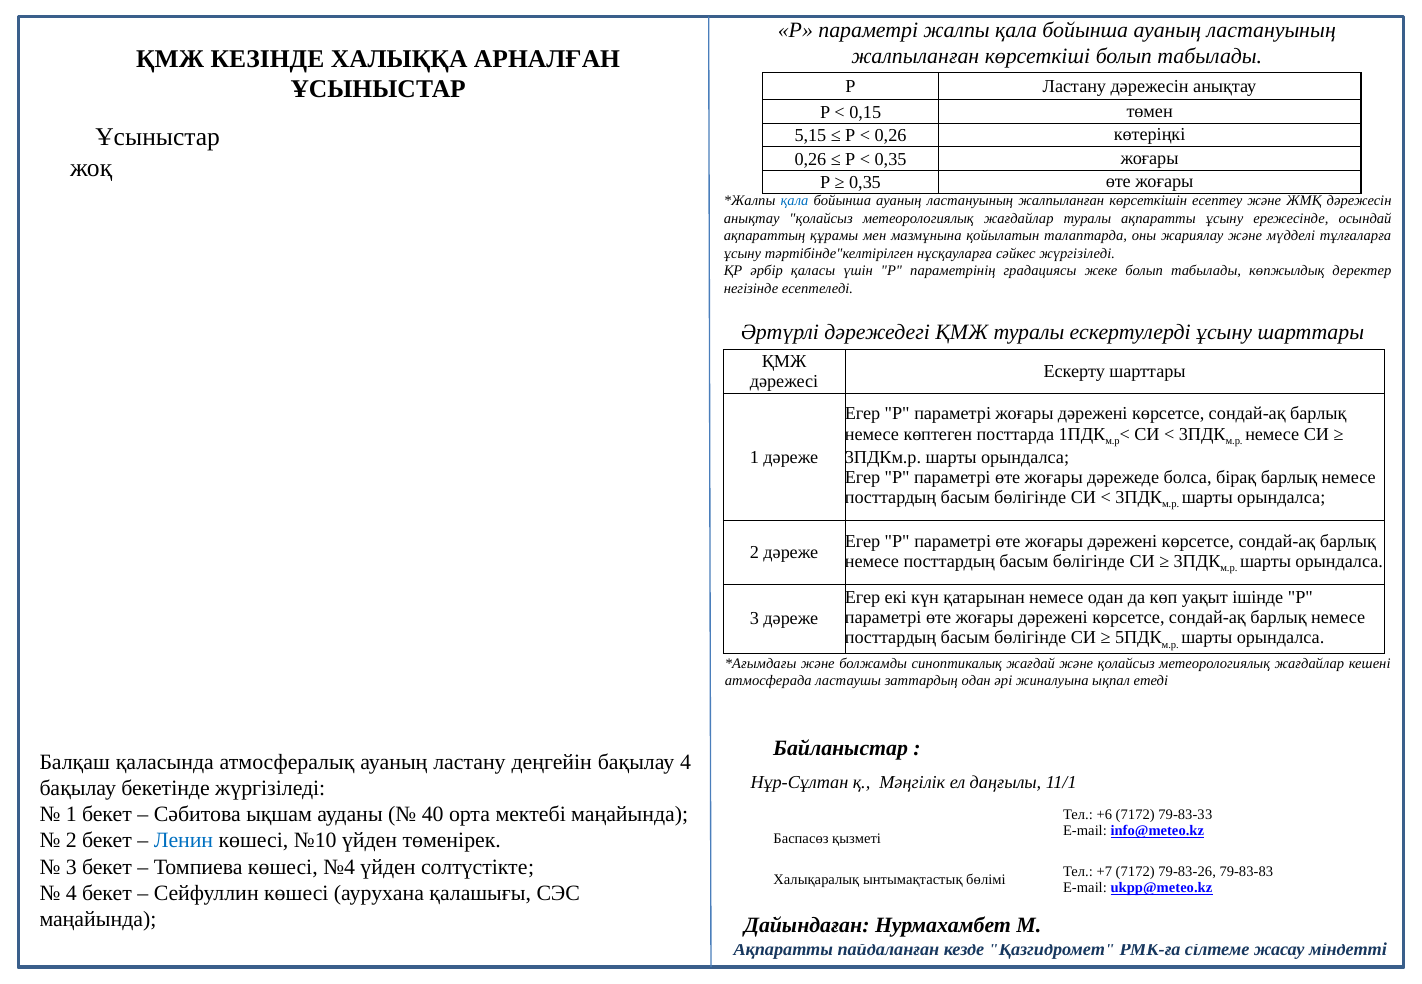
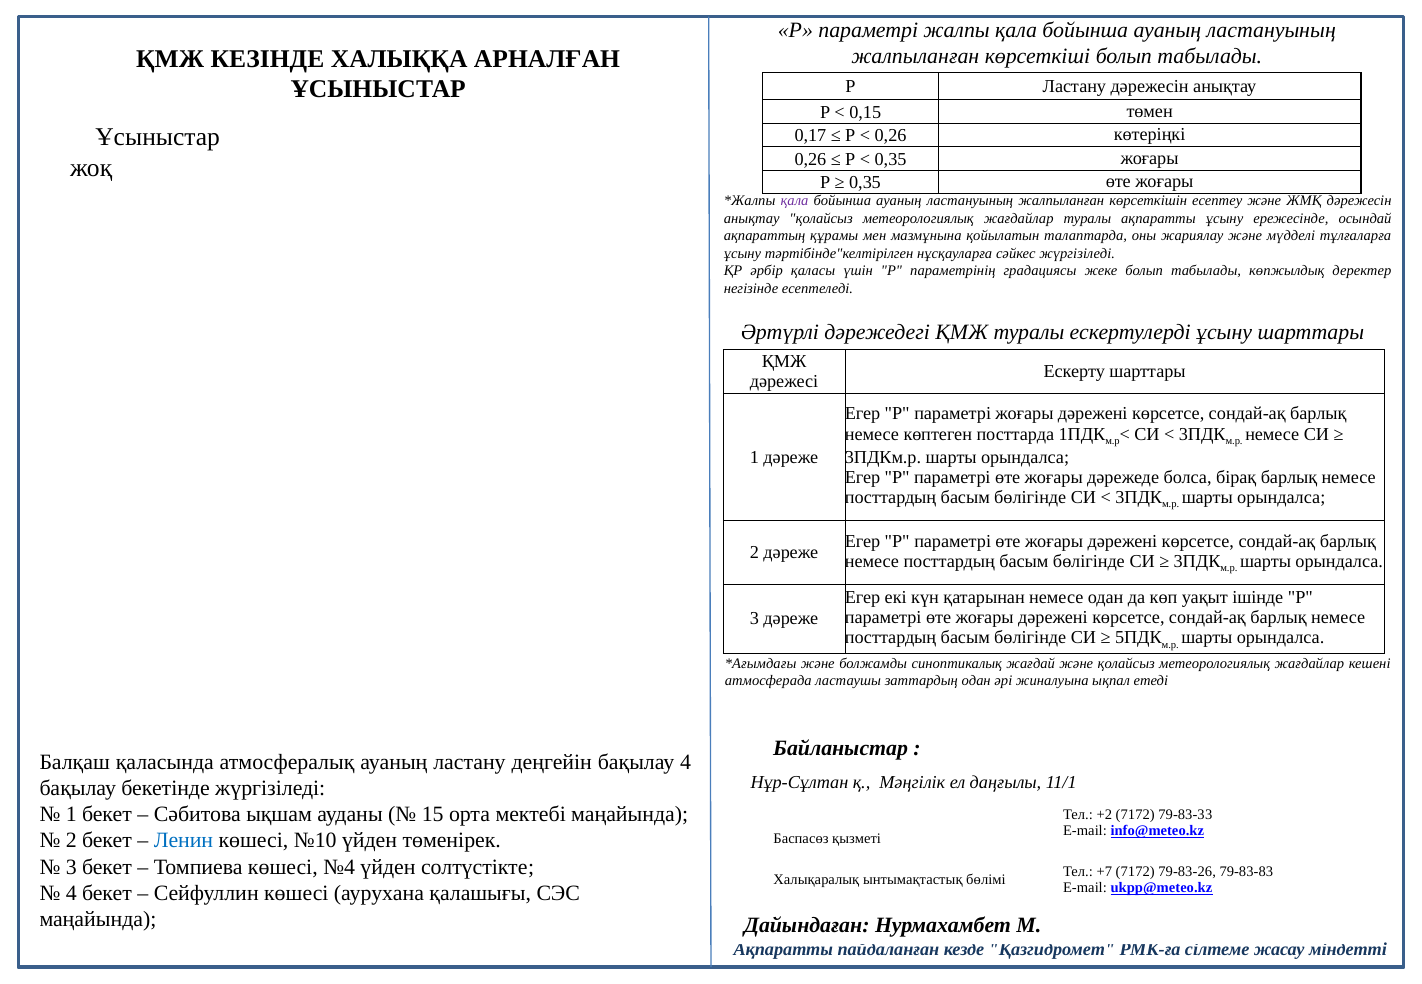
5,15: 5,15 -> 0,17 (810, 136)
қала colour: blue -> purple (795, 201)
40: 40 -> 15 (433, 815)
+6: +6 -> +2 (1104, 815)
